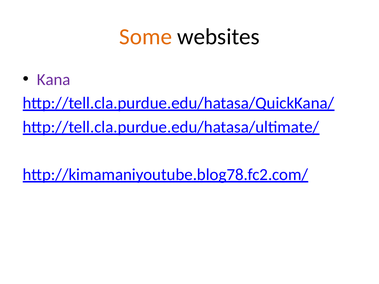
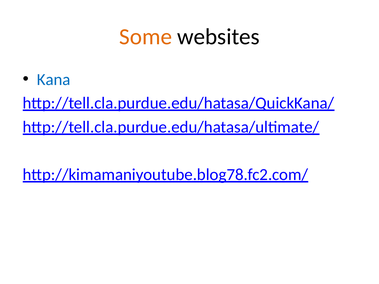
Kana colour: purple -> blue (54, 80)
